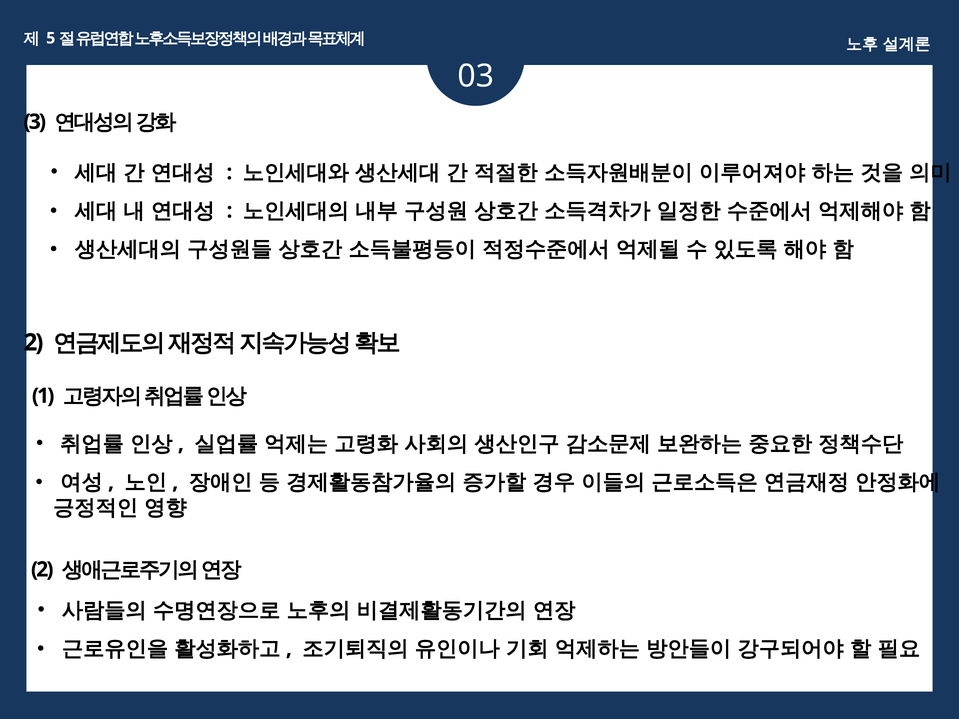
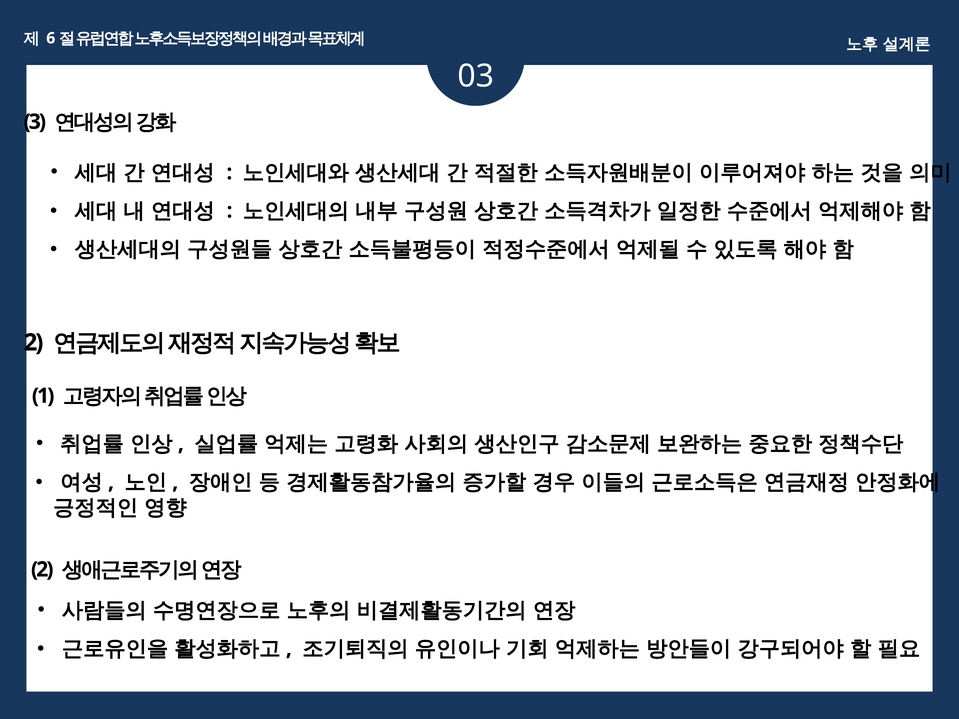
5: 5 -> 6 (51, 38)
